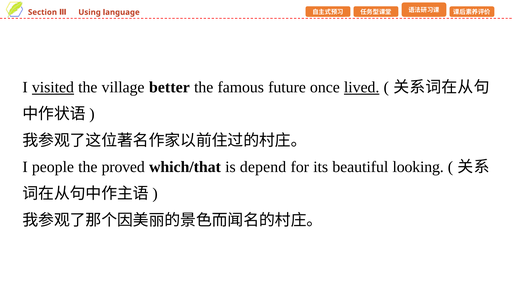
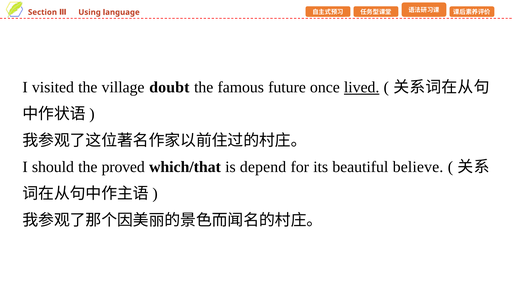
visited underline: present -> none (53, 87)
better: better -> doubt (169, 87)
people: people -> should (53, 167)
looking: looking -> believe (418, 167)
